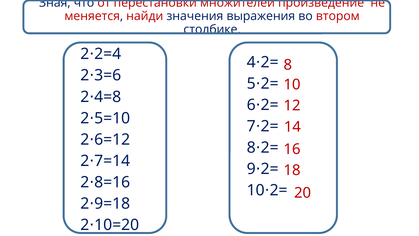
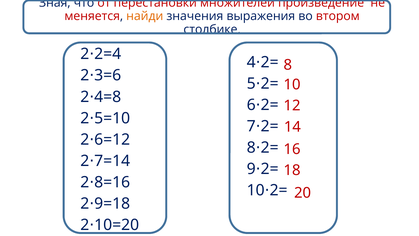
найди colour: red -> orange (145, 16)
